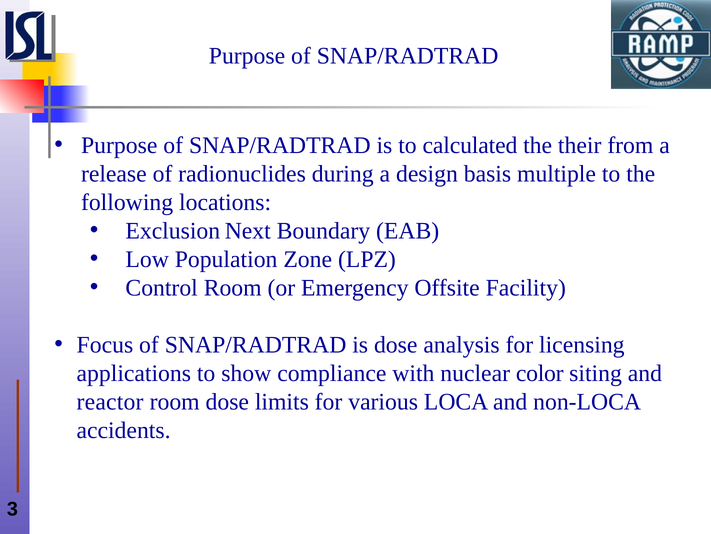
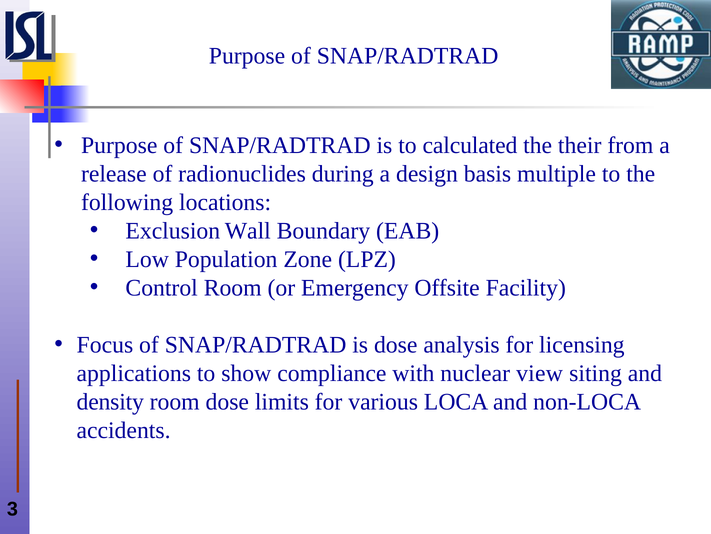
Next: Next -> Wall (248, 231)
color: color -> view (540, 373)
reactor: reactor -> density (110, 401)
